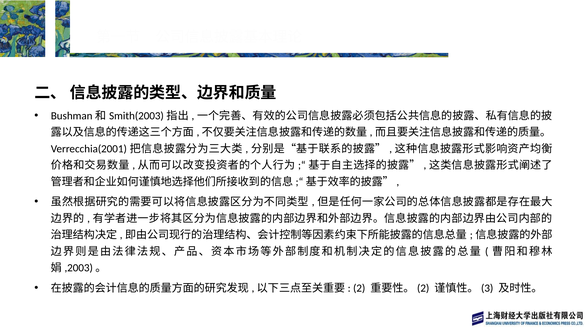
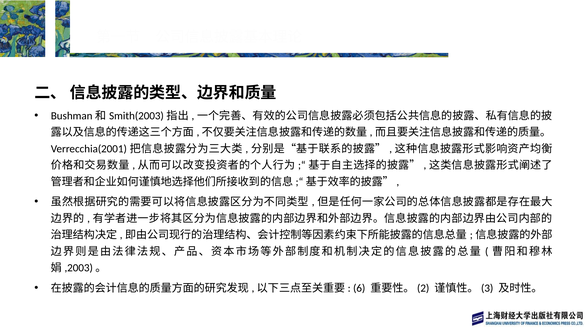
2: 2 -> 6 (359, 288)
